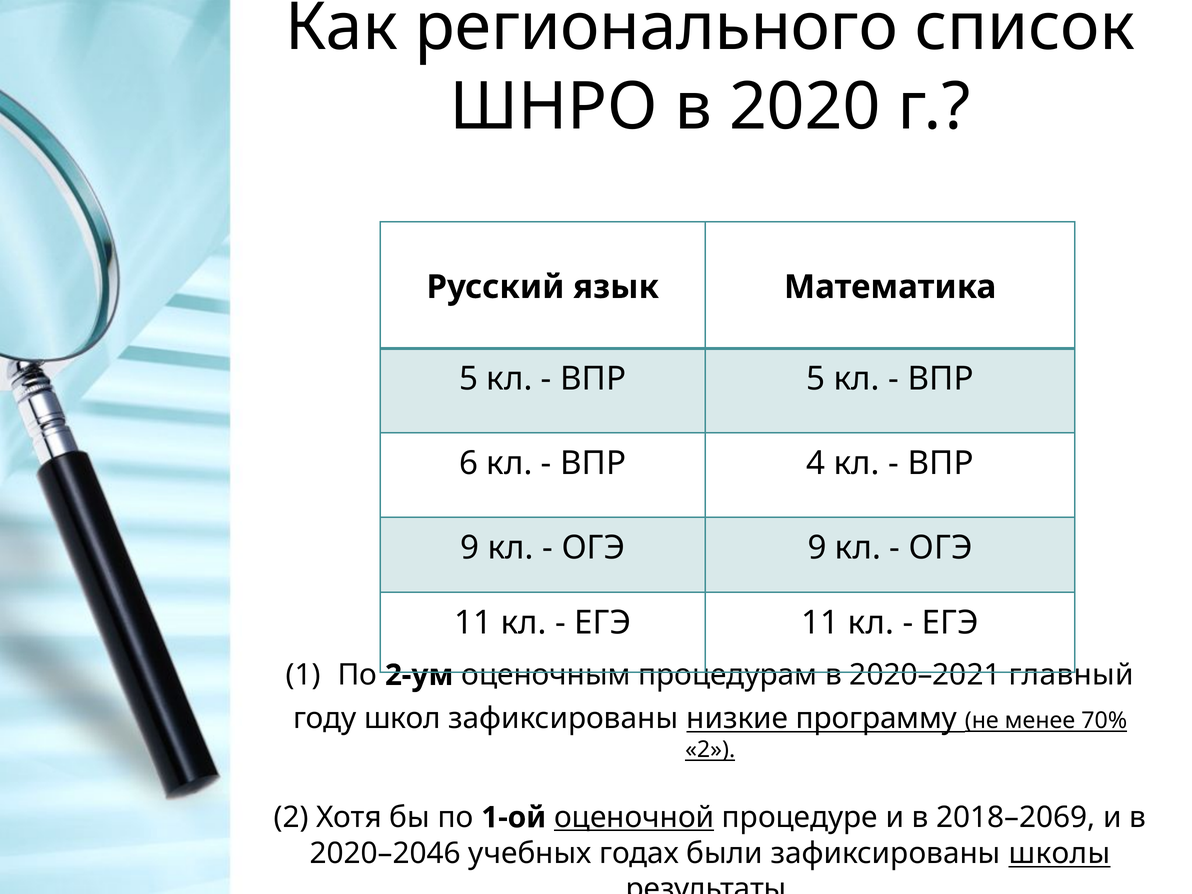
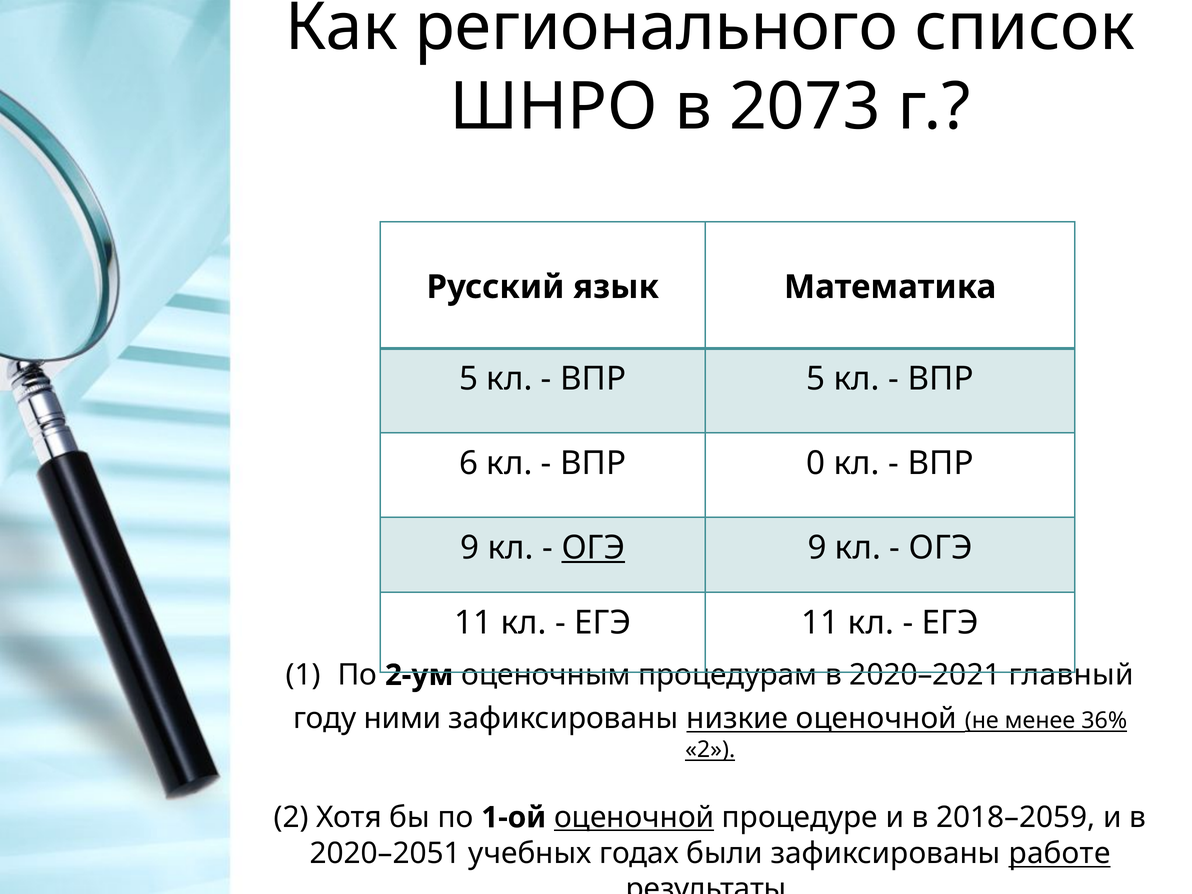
2020: 2020 -> 2073 (805, 107)
4: 4 -> 0 (816, 463)
ОГЭ underline: none -> present (593, 548)
школ: школ -> ними (402, 718)
низкие программу: программу -> оценочной (876, 718)
70%: 70% -> 36% (1104, 720)
2018–2069: 2018–2069 -> 2018–2059 (1016, 818)
2020–2046: 2020–2046 -> 2020–2051 (385, 853)
школы: школы -> работе (1060, 853)
